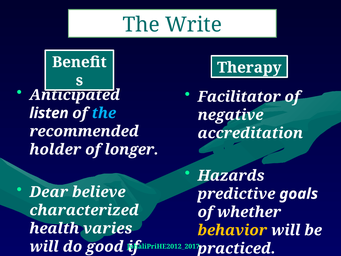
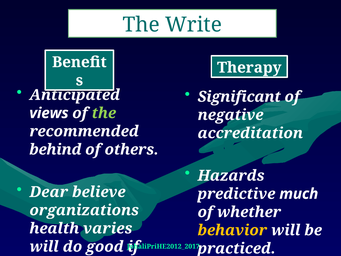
Facilitator: Facilitator -> Significant (239, 97)
listen: listen -> views (49, 113)
the colour: light blue -> light green (104, 113)
holder: holder -> behind (55, 149)
longer: longer -> others (132, 149)
goals: goals -> much (299, 194)
characterized: characterized -> organizations (84, 210)
